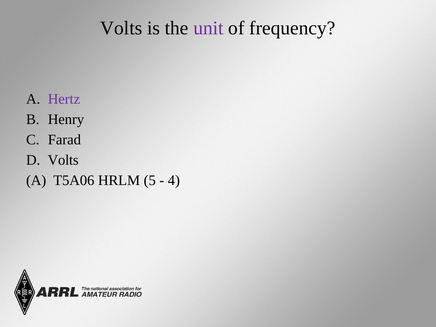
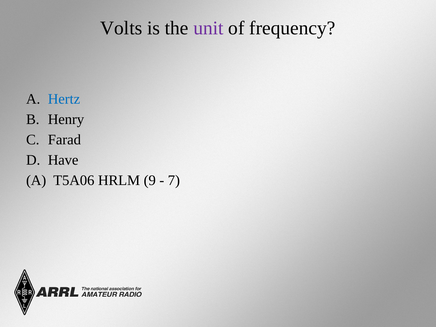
Hertz colour: purple -> blue (64, 99)
Volts: Volts -> Have (63, 160)
5: 5 -> 9 (150, 180)
4: 4 -> 7 (174, 180)
